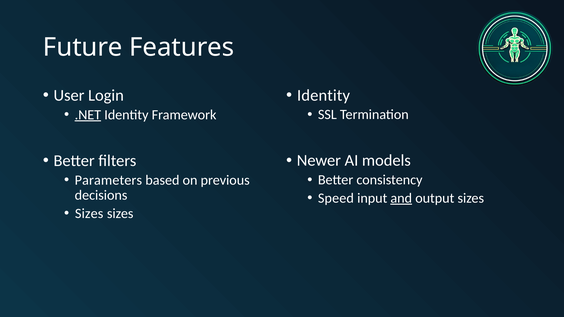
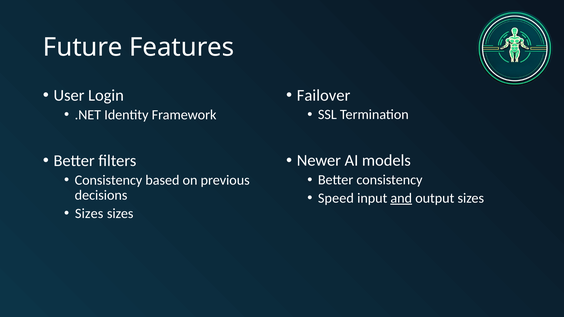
Identity: Identity -> Failover (324, 95)
.NET underline: present -> none (88, 115)
Parameters: Parameters -> Consistency (108, 180)
